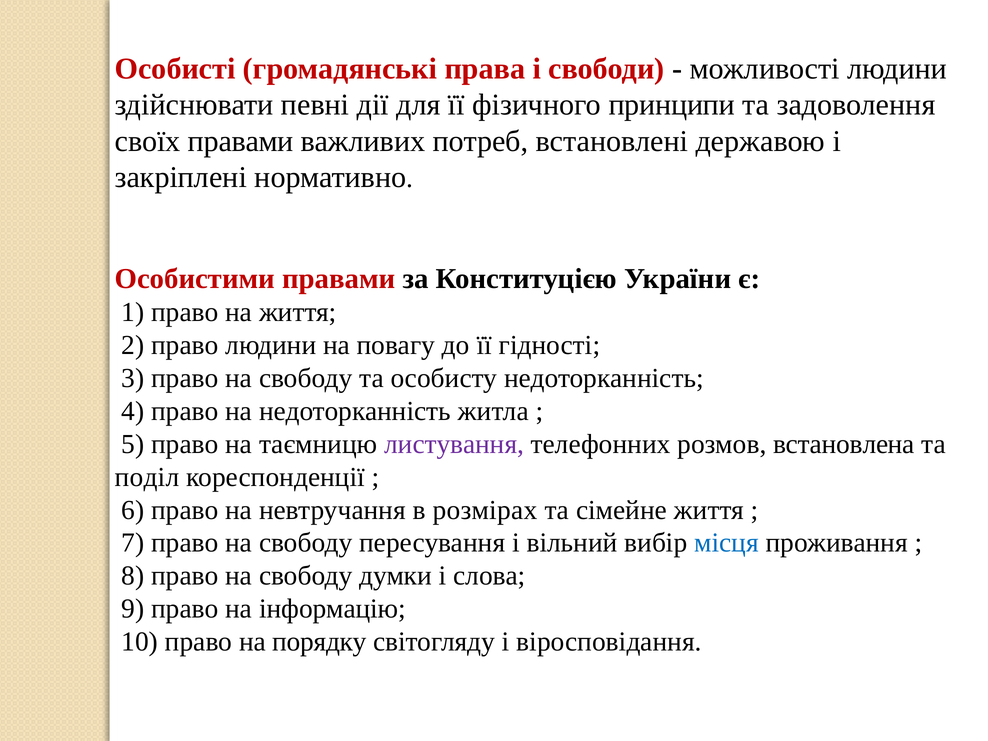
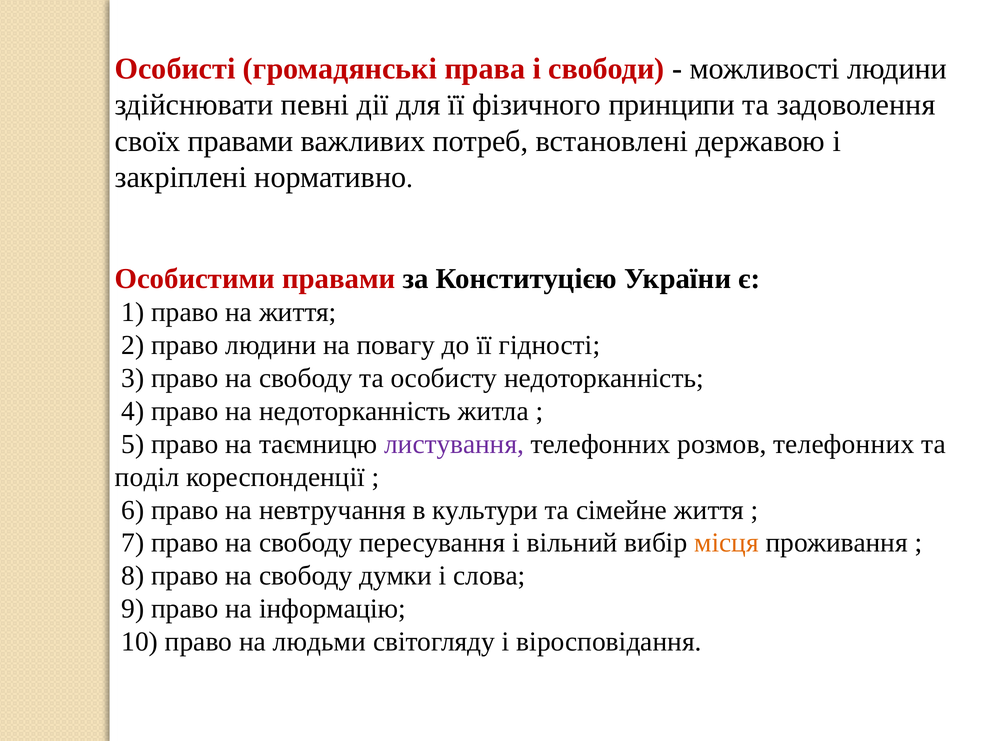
розмов встановлена: встановлена -> телефонних (844, 444)
розмірах: розмірах -> культури (485, 510)
місця colour: blue -> orange (726, 543)
порядку: порядку -> людьми (319, 642)
